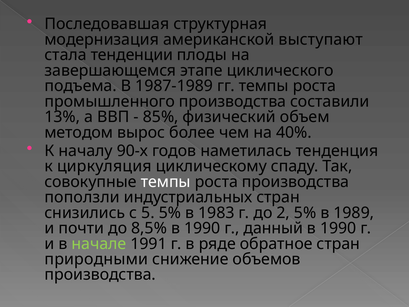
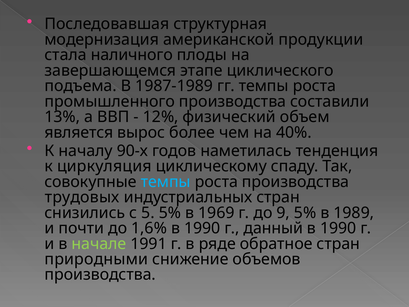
выступают: выступают -> продукции (321, 40)
тенденции: тенденции -> наличного (132, 55)
85%: 85% -> 12% (161, 117)
методом: методом -> является (79, 132)
темпы colour: white -> light blue (166, 182)
поползли: поползли -> трудовых (82, 197)
1983: 1983 -> 1969 (216, 213)
2: 2 -> 9 (283, 213)
8,5%: 8,5% -> 1,6% (149, 228)
